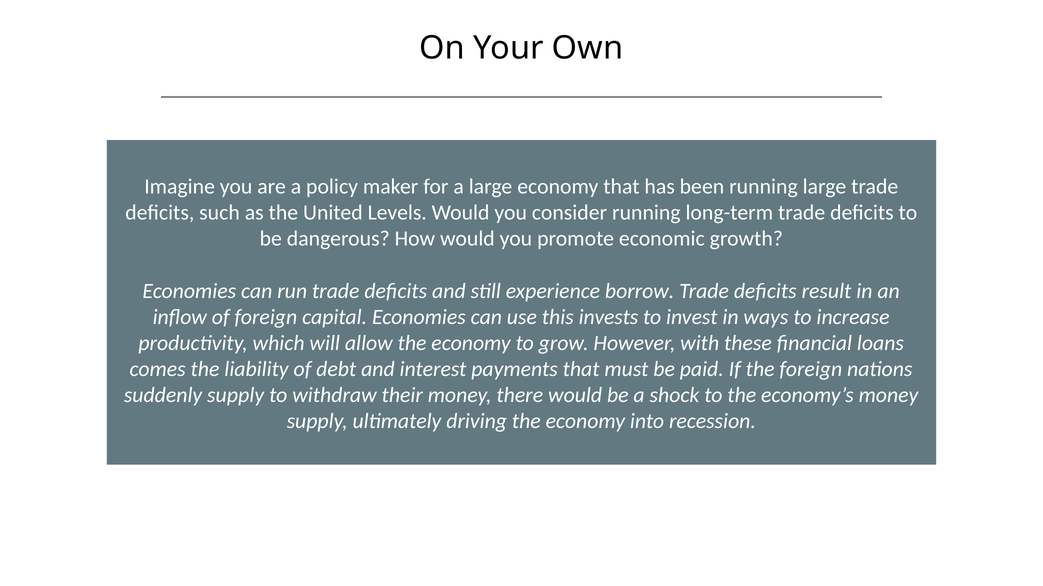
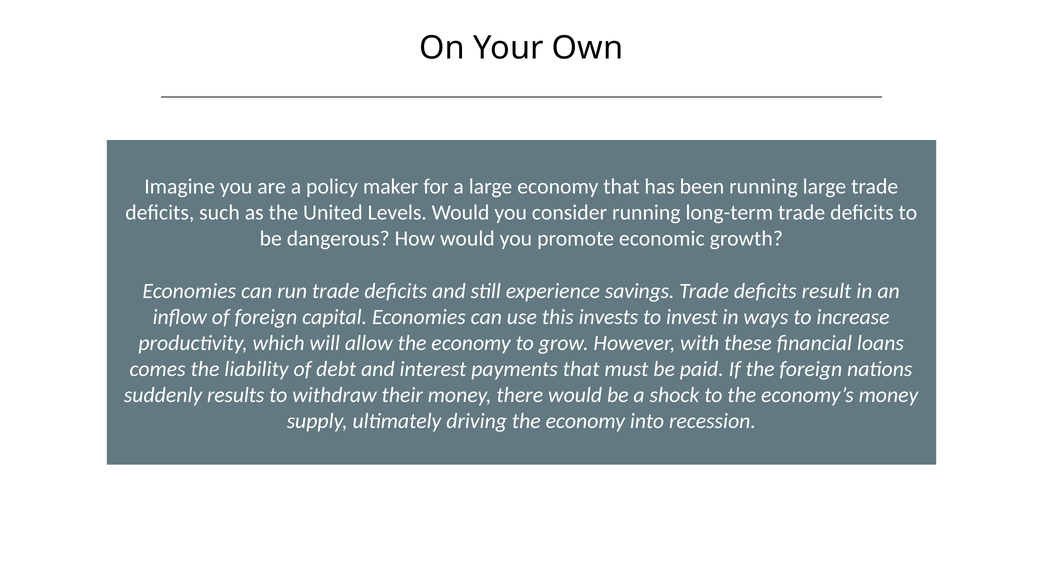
borrow: borrow -> savings (640, 291)
suddenly supply: supply -> results (236, 396)
